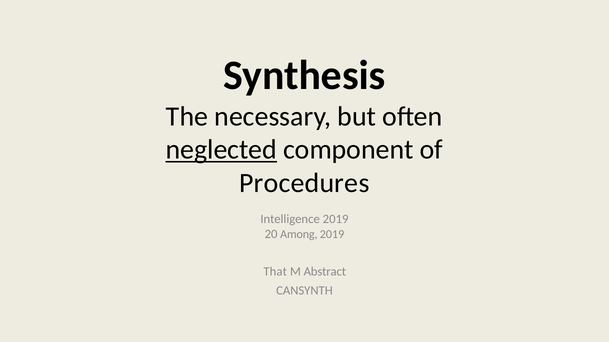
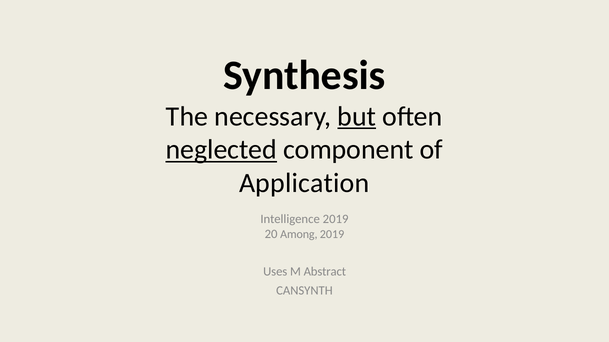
but underline: none -> present (357, 117)
Procedures: Procedures -> Application (304, 184)
That: That -> Uses (275, 272)
